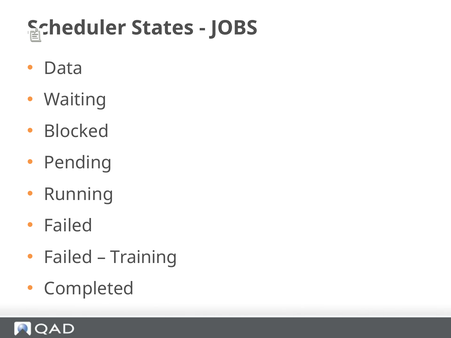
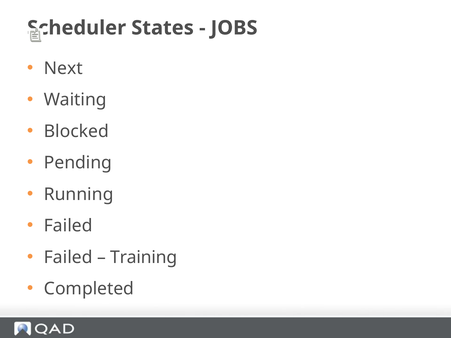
Data: Data -> Next (63, 68)
